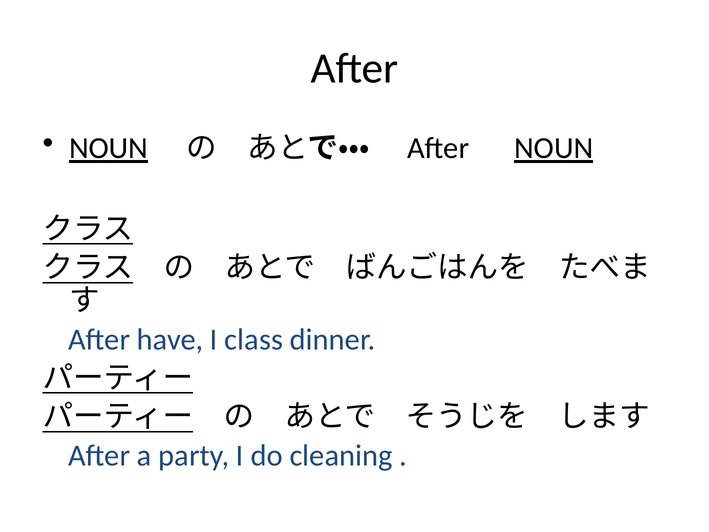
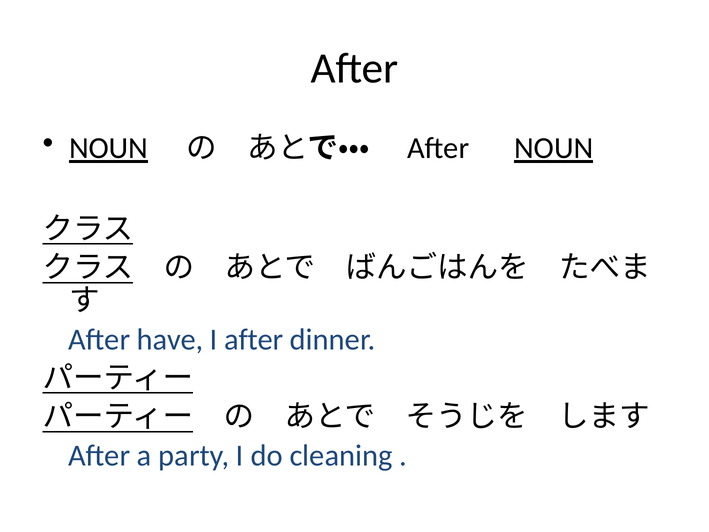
I class: class -> after (254, 339)
